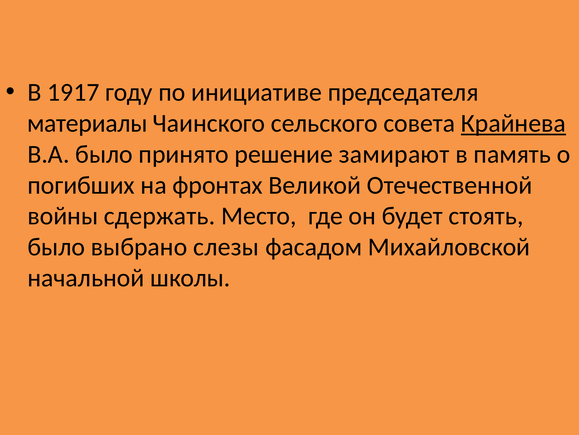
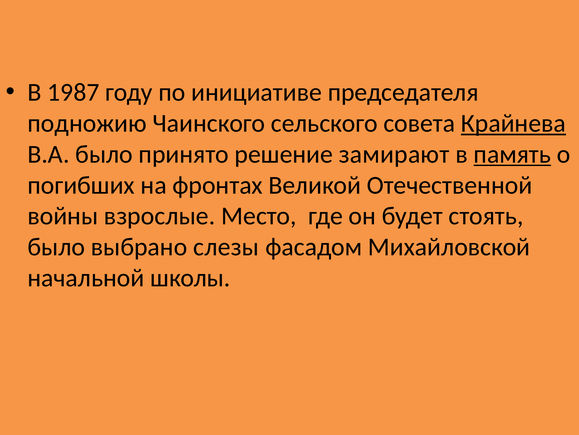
1917: 1917 -> 1987 (73, 92)
материалы: материалы -> подножию (87, 123)
память underline: none -> present (512, 154)
сдержать: сдержать -> взрослые (160, 216)
